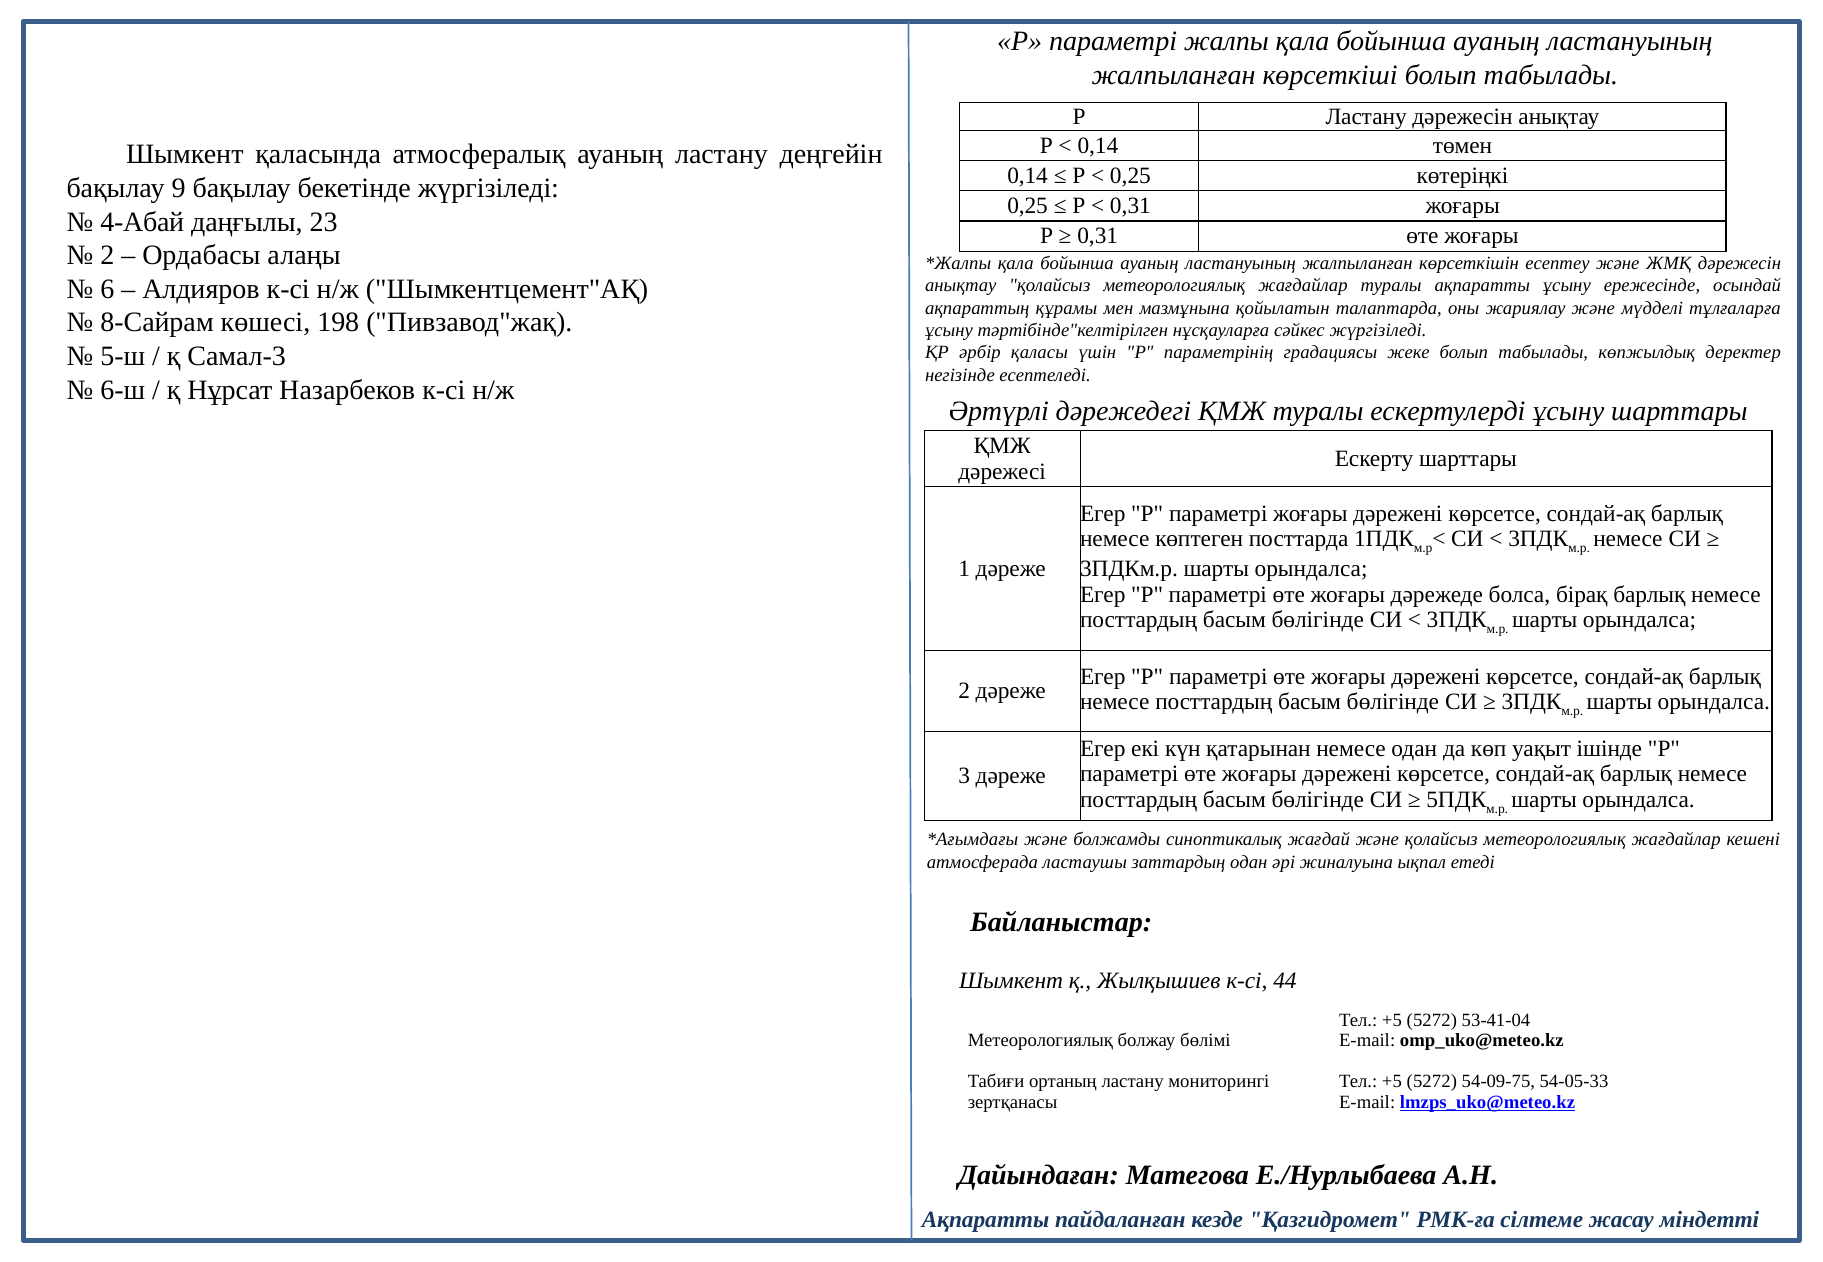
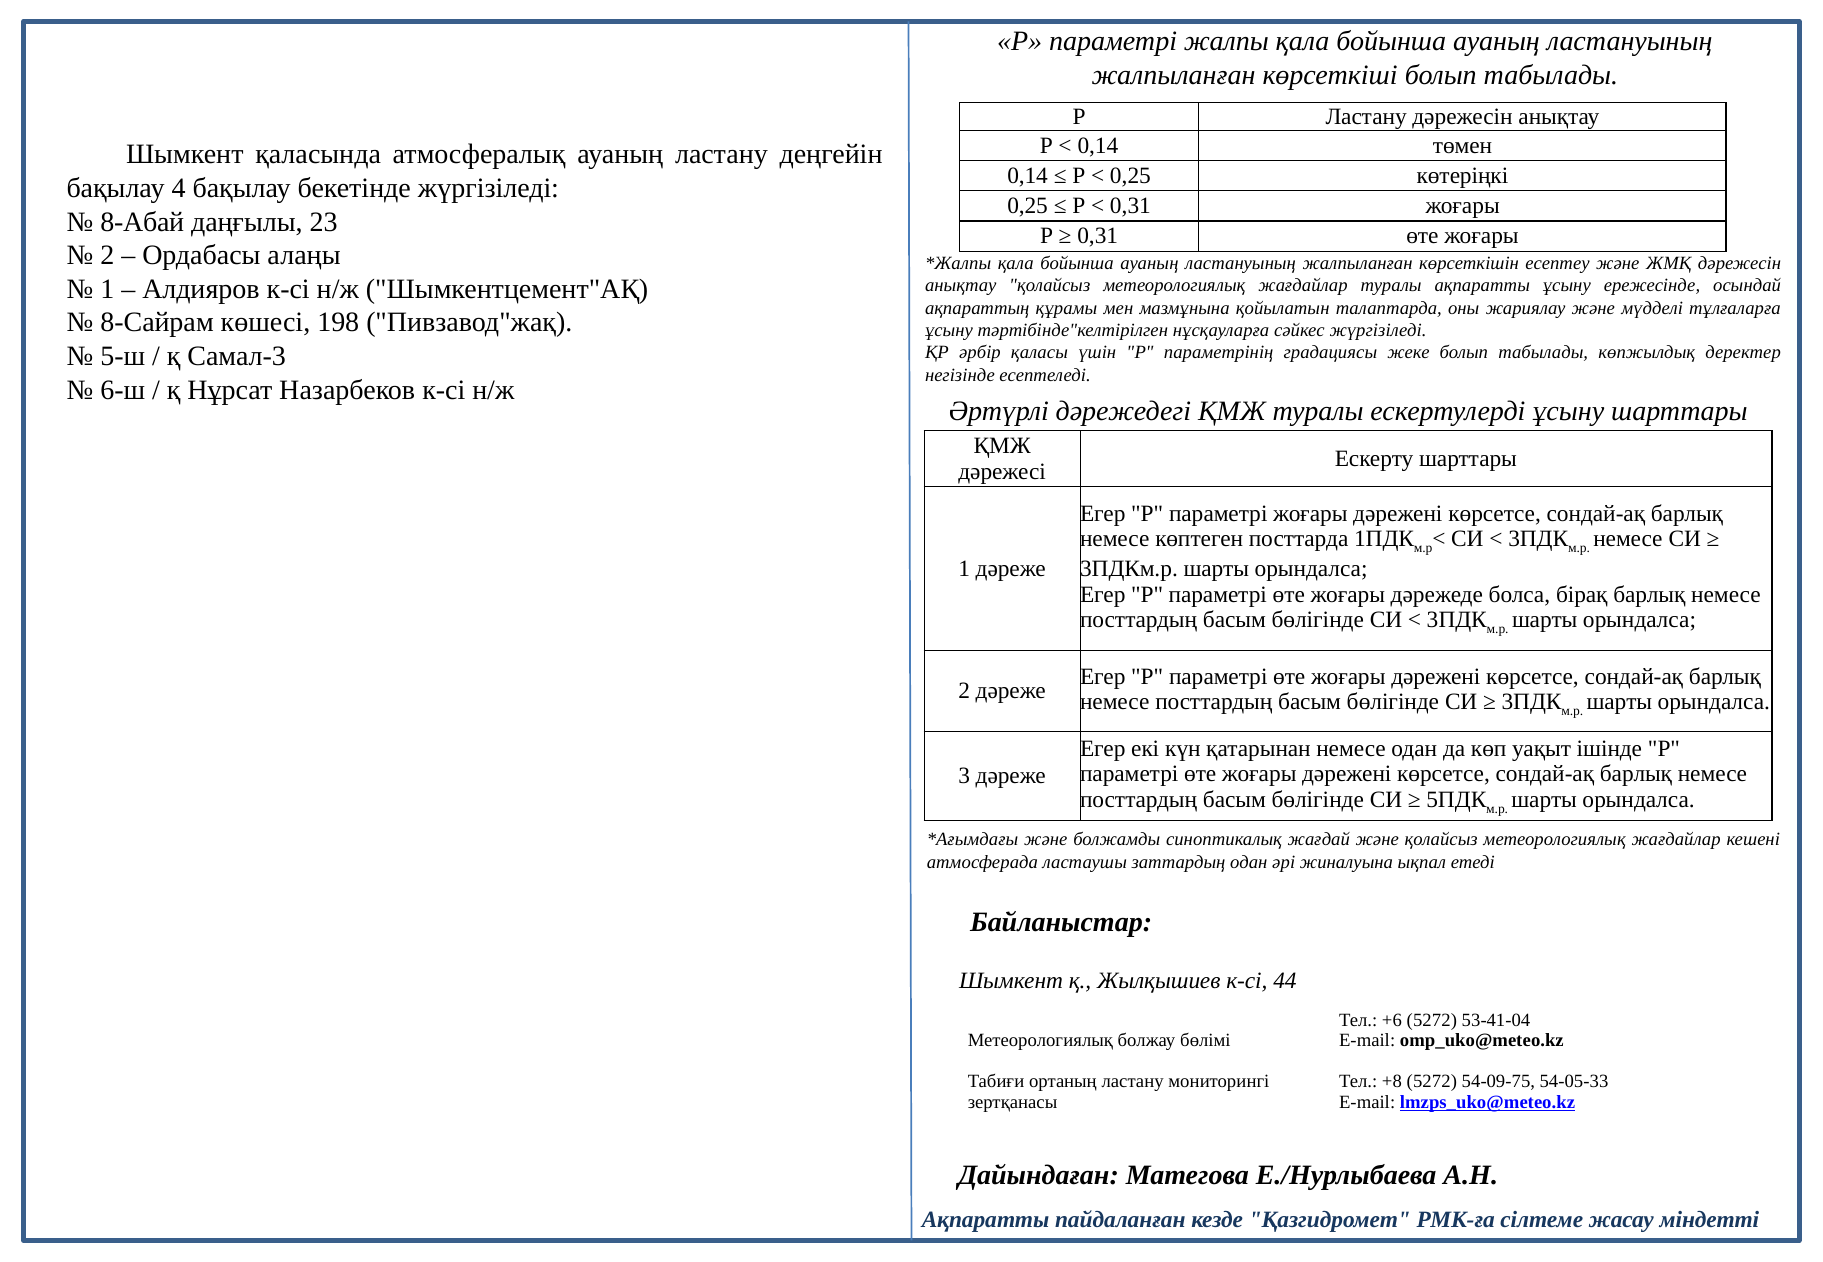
9: 9 -> 4 (179, 188)
4-Абай: 4-Абай -> 8-Абай (142, 222)
6: 6 -> 1 (107, 289)
+5: +5 -> +6 (1392, 1020)
+5: +5 -> +8 (1392, 1082)
